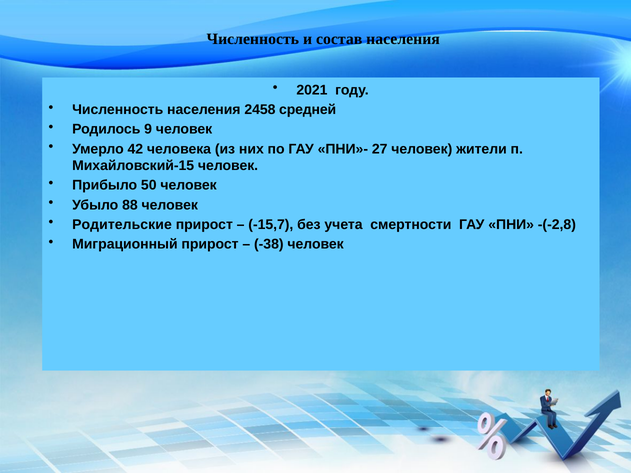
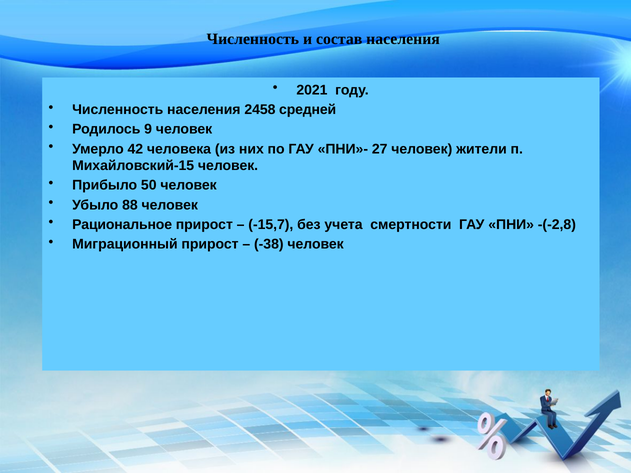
Родительские: Родительские -> Рациональное (122, 225)
